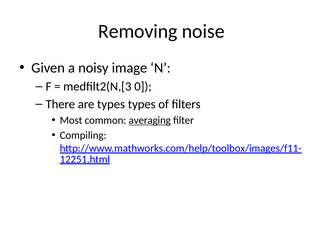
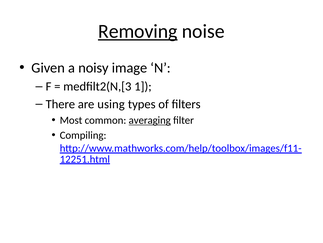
Removing underline: none -> present (138, 31)
0: 0 -> 1 (143, 86)
are types: types -> using (111, 104)
